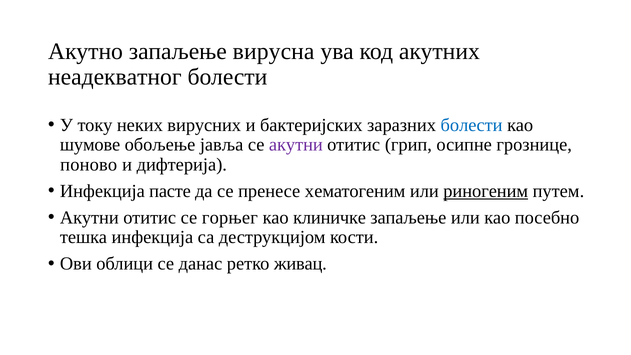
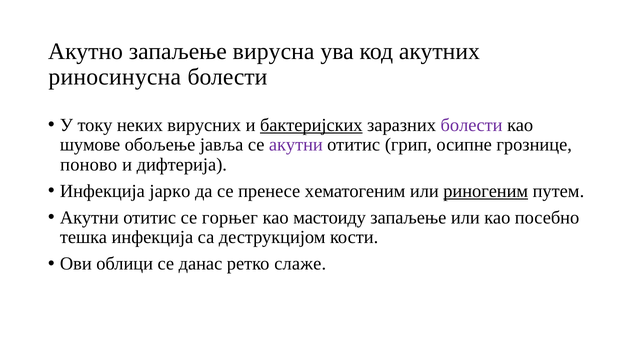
неадекватног: неадекватног -> риносинусна (115, 77)
бактеријских underline: none -> present (311, 125)
болести colour: blue -> purple (472, 125)
пасте: пасте -> јарко (170, 191)
клиничке: клиничке -> мастоиду (330, 217)
живац: живац -> слаже (300, 264)
